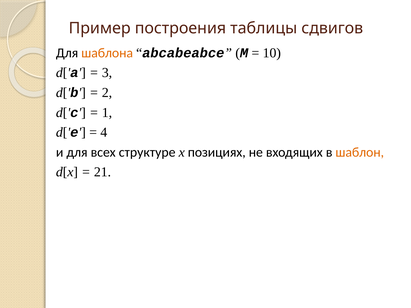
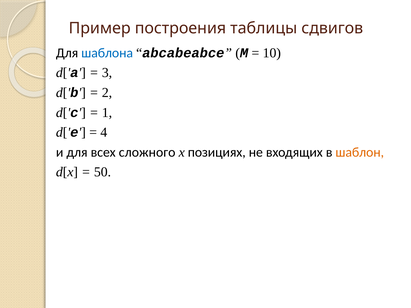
шаблона colour: orange -> blue (107, 53)
структуре: структуре -> сложного (147, 152)
21: 21 -> 50 (102, 172)
